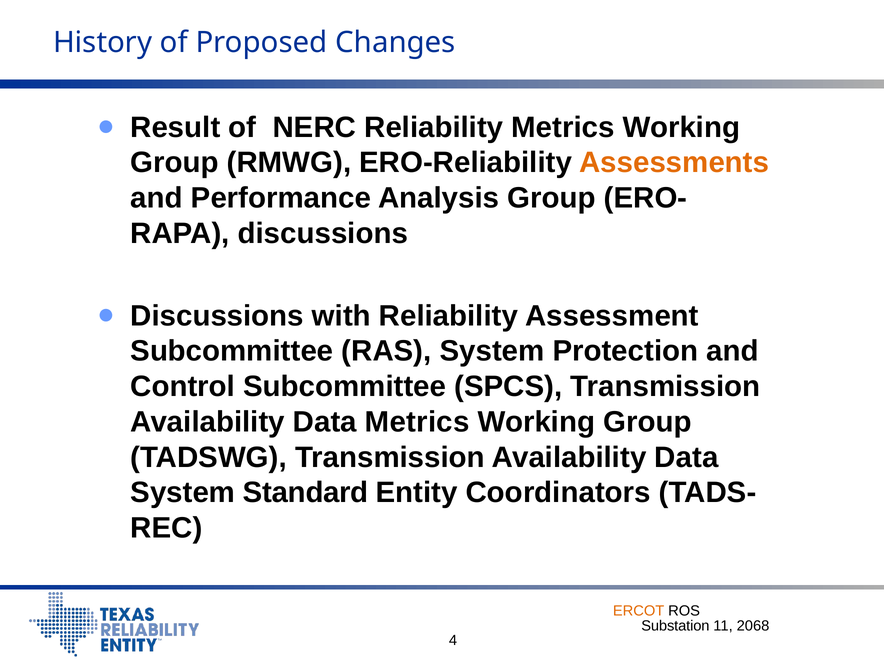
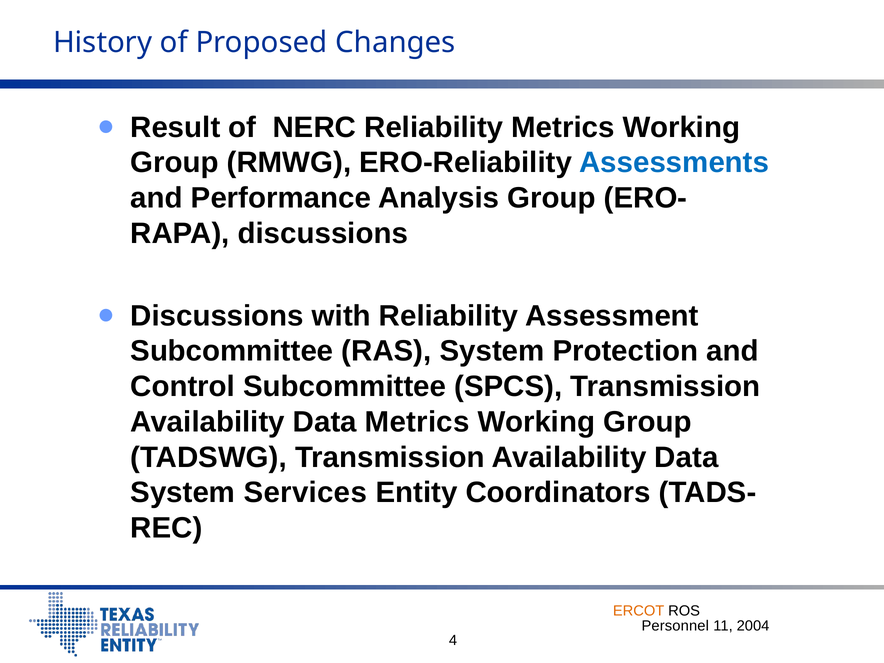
Assessments colour: orange -> blue (674, 163)
Standard: Standard -> Services (305, 493)
Substation: Substation -> Personnel (675, 626)
2068: 2068 -> 2004 (753, 626)
